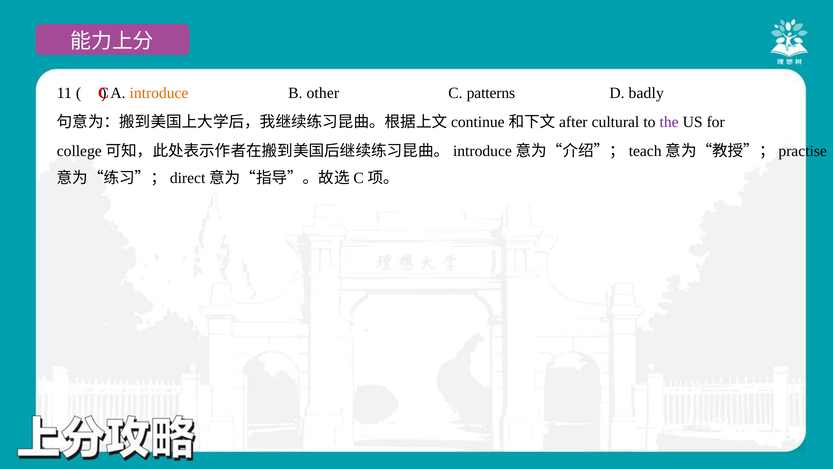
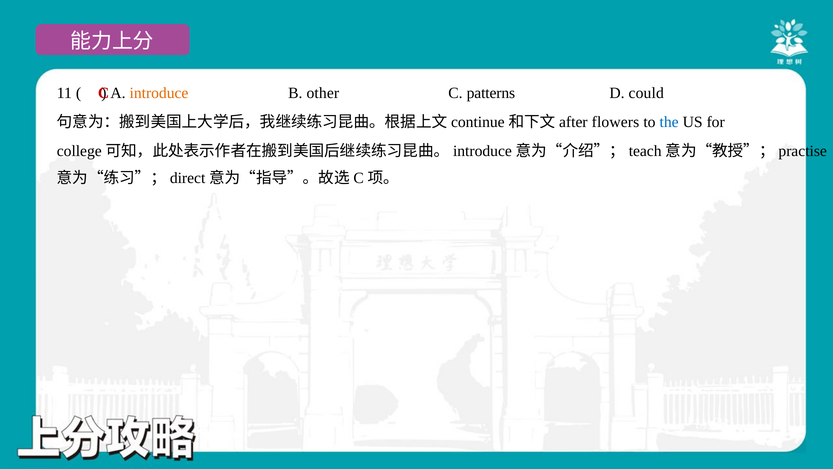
badly: badly -> could (646, 93)
cultural: cultural -> flowers (615, 122)
the colour: purple -> blue (669, 122)
